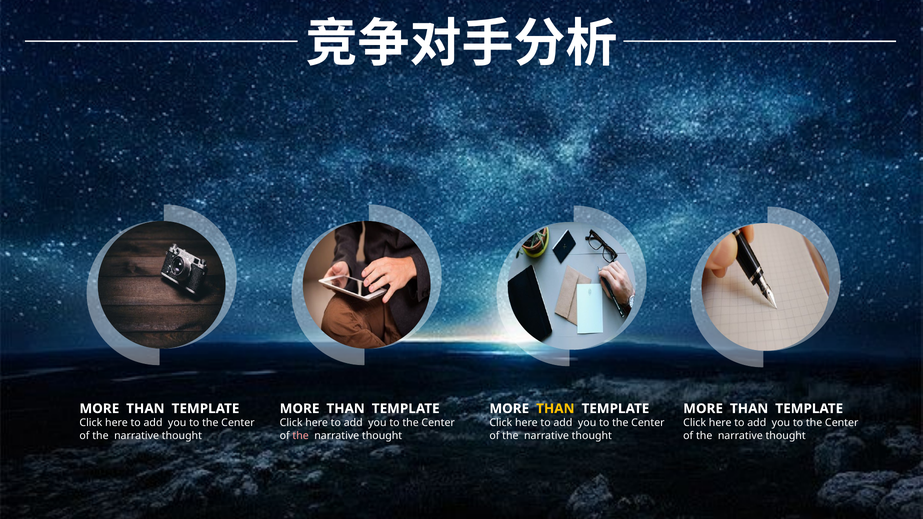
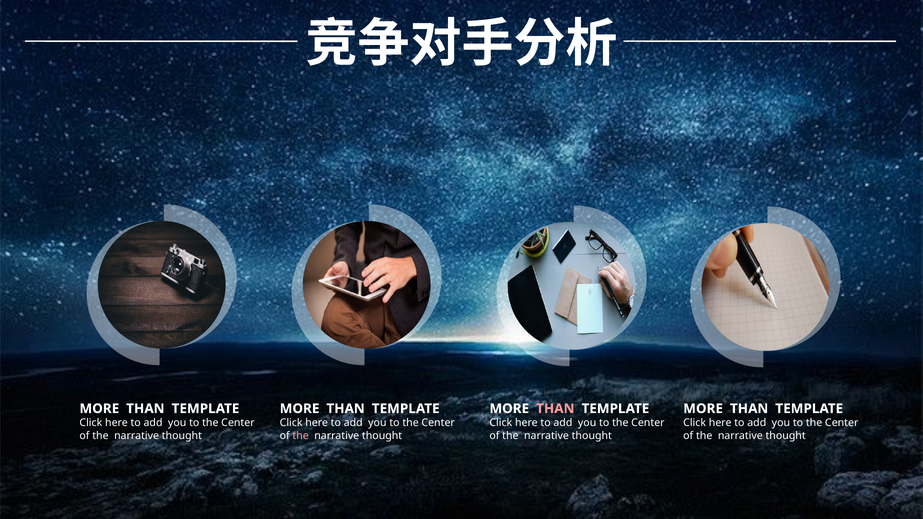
THAN colour: yellow -> pink (555, 409)
